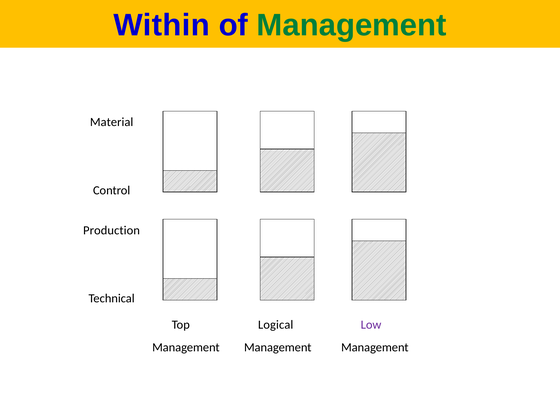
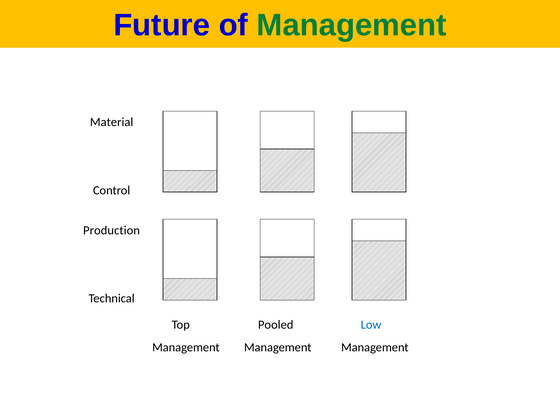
Within: Within -> Future (162, 25)
Logical: Logical -> Pooled (276, 325)
Low colour: purple -> blue (371, 325)
